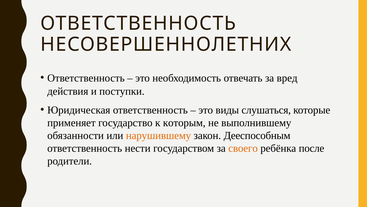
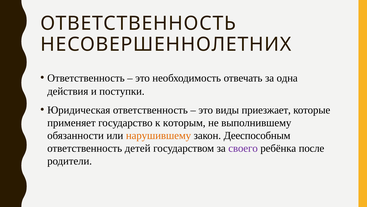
вред: вред -> одна (287, 78)
слушаться: слушаться -> приезжает (266, 110)
нести: нести -> детей (138, 148)
своего colour: orange -> purple (243, 148)
